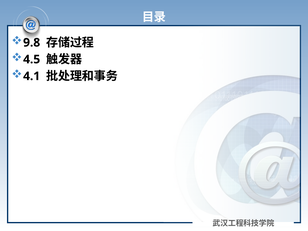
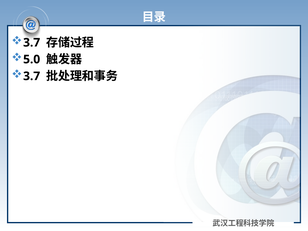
9.8: 9.8 -> 3.7 (32, 43)
4.5: 4.5 -> 5.0 (32, 59)
4.1: 4.1 -> 3.7 (32, 76)
